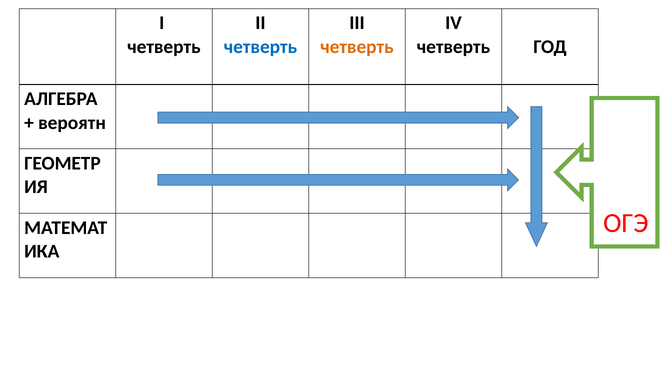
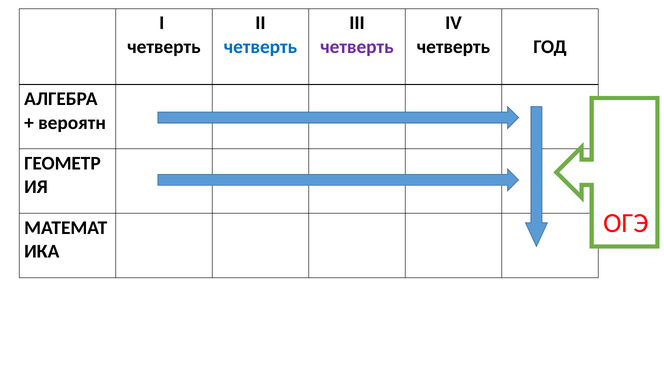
четверть colour: orange -> purple (357, 47)
